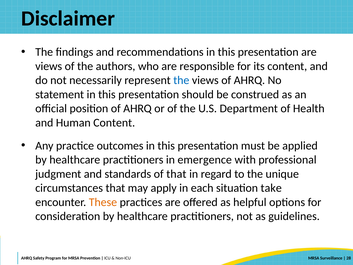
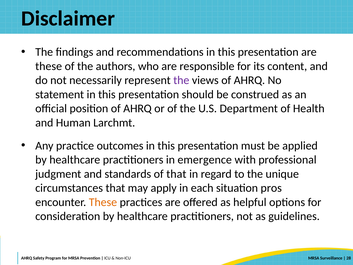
views: views -> these (49, 66)
the colour: blue -> purple (181, 80)
Human Content: Content -> Larchmt (114, 123)
take: take -> pros (271, 188)
